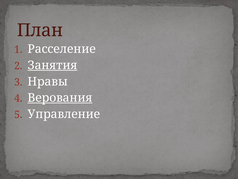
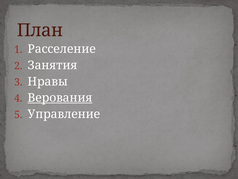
Занятия underline: present -> none (52, 65)
